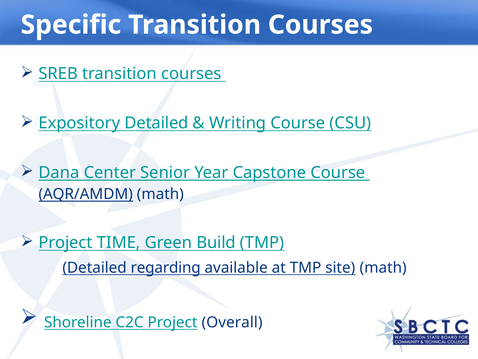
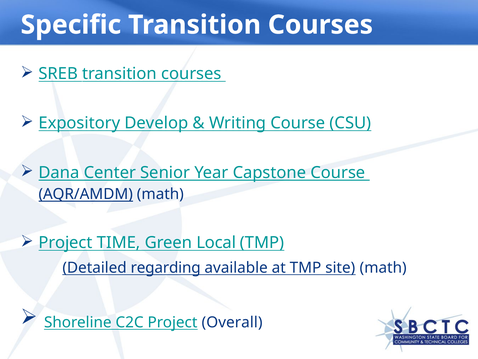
Expository Detailed: Detailed -> Develop (156, 123)
Build: Build -> Local (216, 242)
